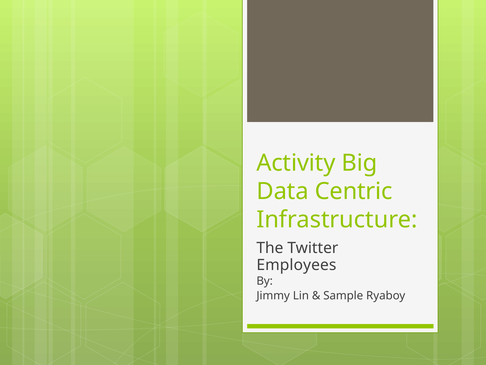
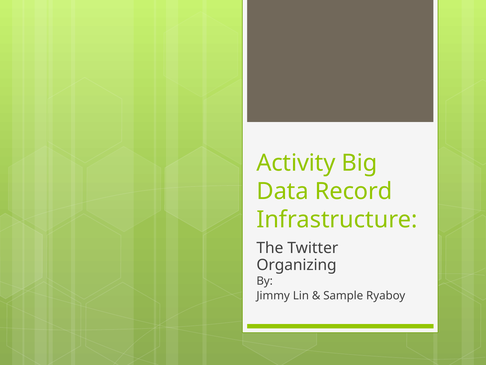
Centric: Centric -> Record (354, 191)
Employees: Employees -> Organizing (297, 265)
